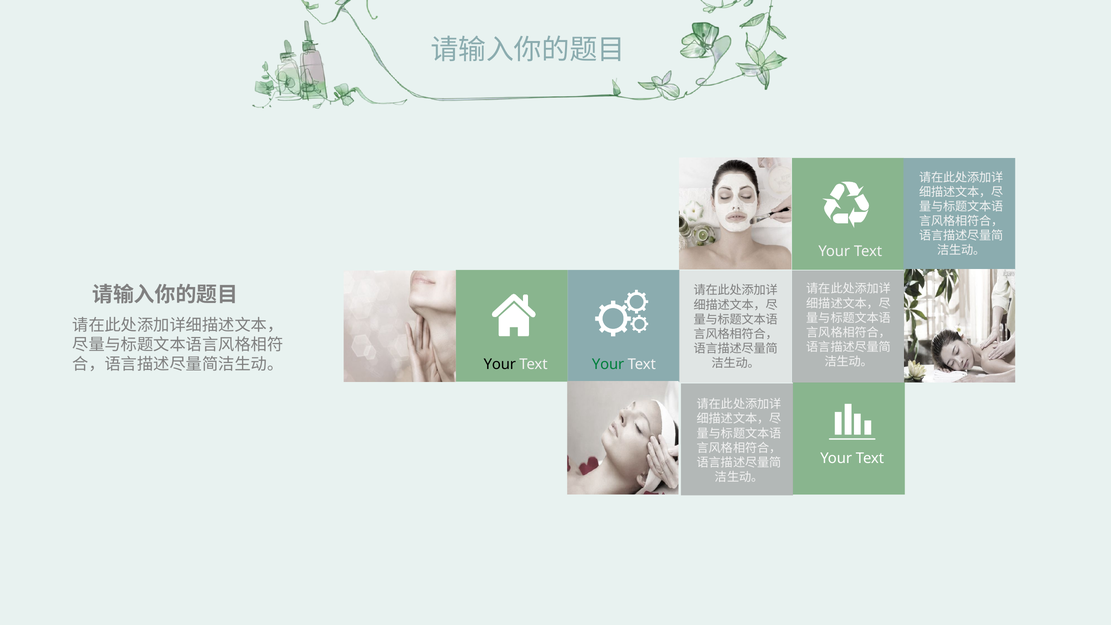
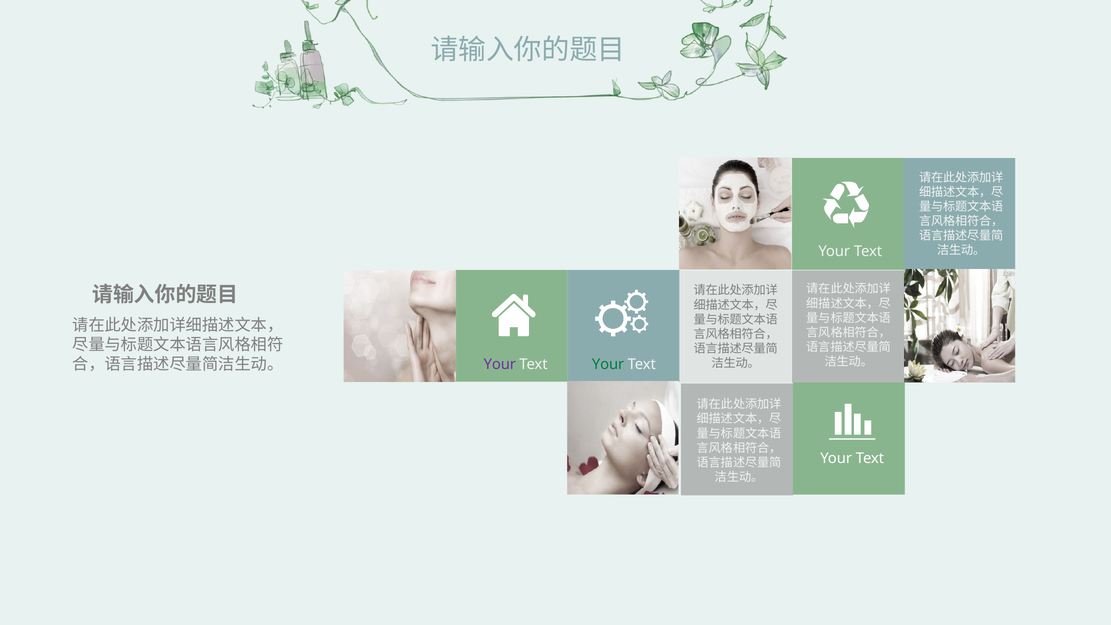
Your colour: black -> purple (500, 364)
